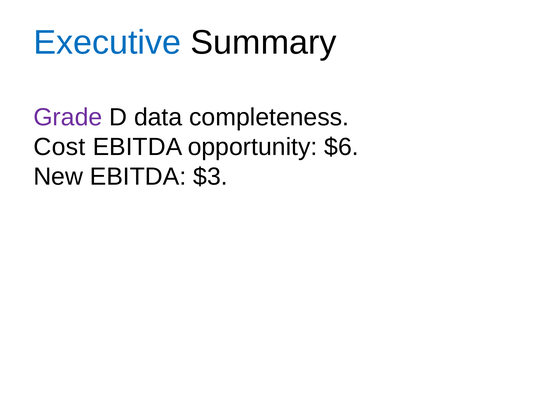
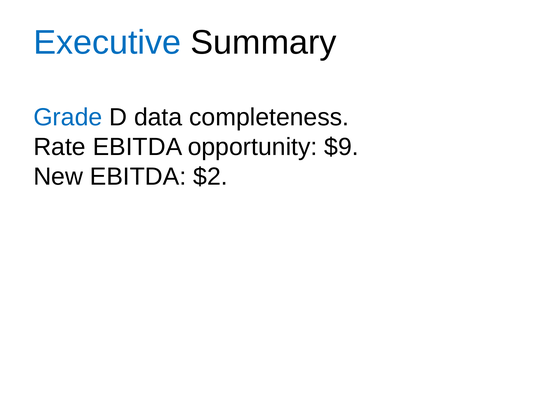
Grade colour: purple -> blue (68, 117)
Cost: Cost -> Rate (60, 147)
$6: $6 -> $9 (341, 147)
$3: $3 -> $2 (211, 177)
